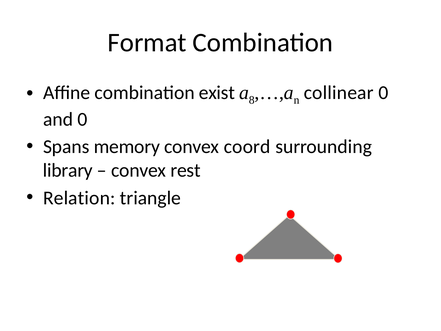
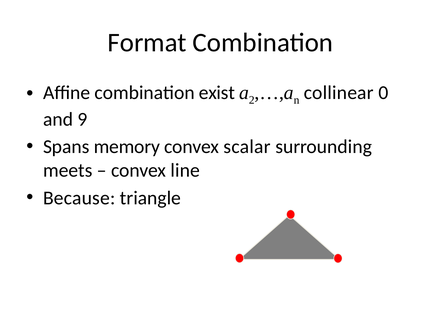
8: 8 -> 2 (252, 100)
and 0: 0 -> 9 (82, 119)
coord: coord -> scalar (247, 147)
library: library -> meets (68, 170)
rest: rest -> line (185, 170)
Relation: Relation -> Because (79, 198)
